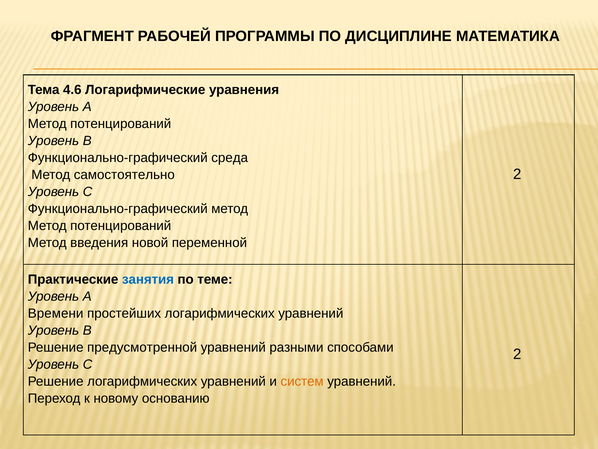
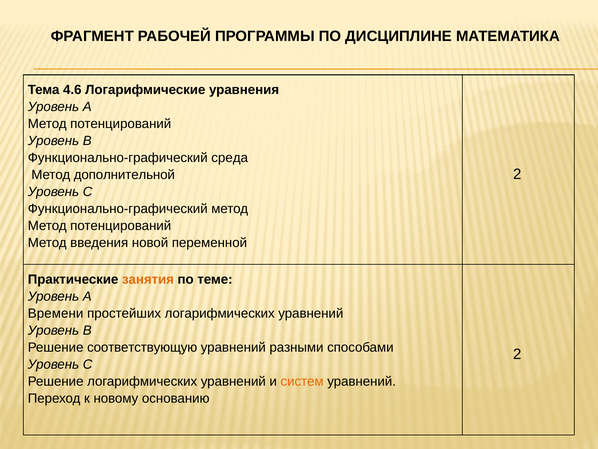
самостоятельно: самостоятельно -> дополнительной (124, 175)
занятия colour: blue -> orange (148, 279)
предусмотренной: предусмотренной -> соответствующую (142, 347)
